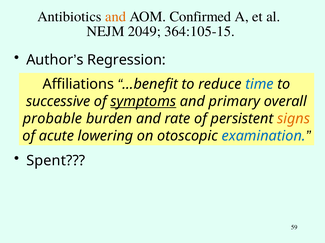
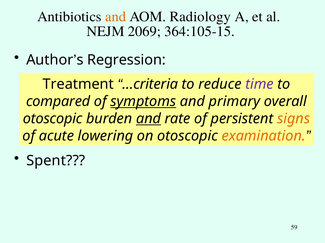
Confirmed: Confirmed -> Radiology (200, 17)
2049: 2049 -> 2069 (144, 31)
Affiliations: Affiliations -> Treatment (78, 84)
…benefit: …benefit -> …criteria (150, 84)
time colour: blue -> purple (259, 84)
successive: successive -> compared (58, 102)
probable: probable -> otoscopic (53, 119)
and underline: none -> present (149, 119)
examination colour: blue -> orange (264, 136)
